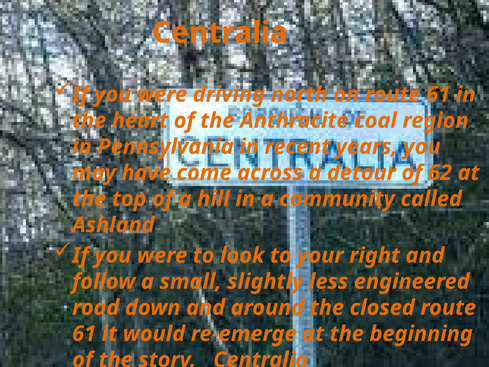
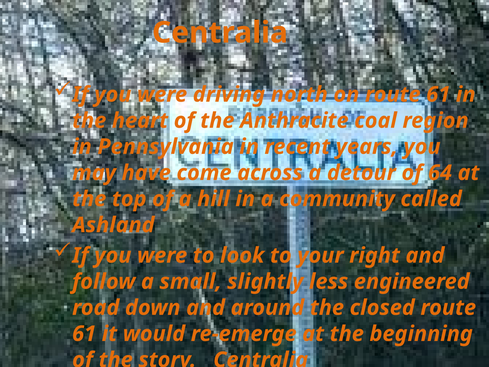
62: 62 -> 64 (440, 173)
